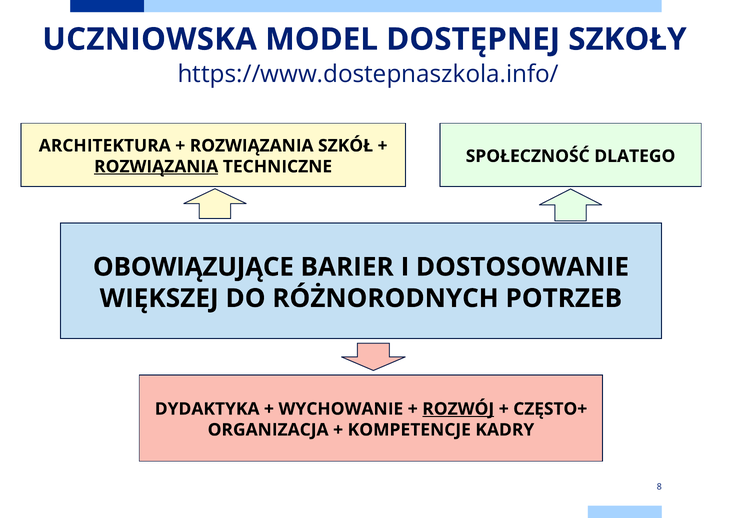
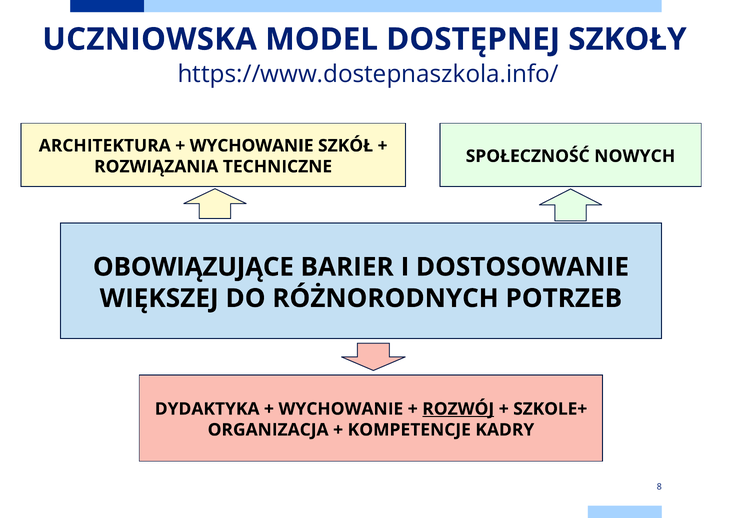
ROZWIĄZANIA: ROZWIĄZANIA -> WYCHOWANIE (252, 146)
DLATEGO: DLATEGO -> NOWYCH (635, 156)
ROZWIĄZANIA underline: present -> none (156, 166)
CZĘSTO+: CZĘSTO+ -> SZKOLE+ (550, 409)
